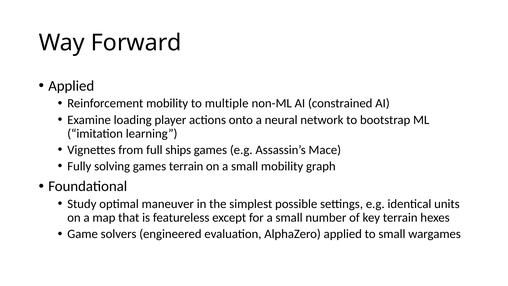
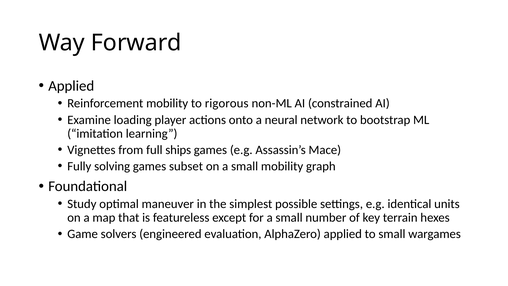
multiple: multiple -> rigorous (227, 103)
games terrain: terrain -> subset (186, 166)
